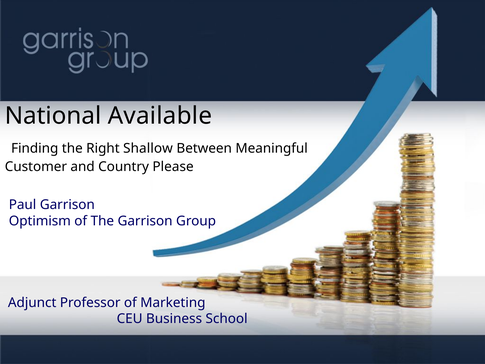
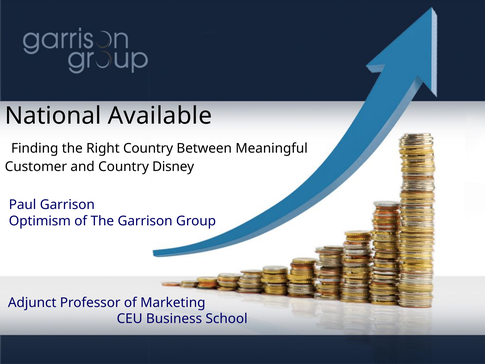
Right Shallow: Shallow -> Country (148, 148)
Please: Please -> Disney (173, 167)
